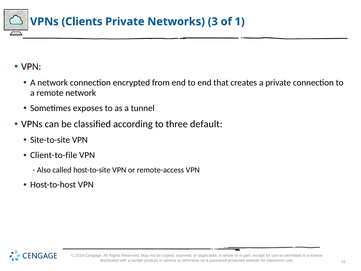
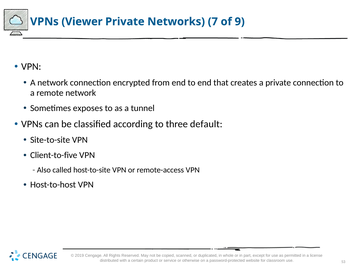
Clients: Clients -> Viewer (82, 22)
3: 3 -> 7 (213, 22)
1: 1 -> 9 (240, 22)
Client-to-file: Client-to-file -> Client-to-five (54, 155)
